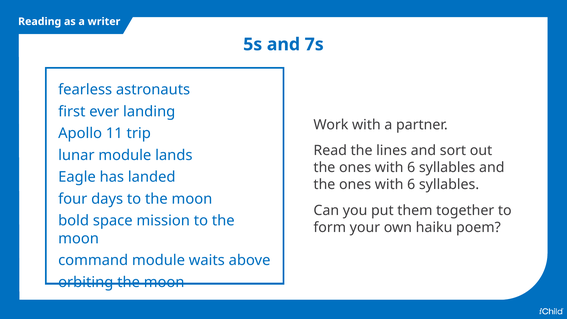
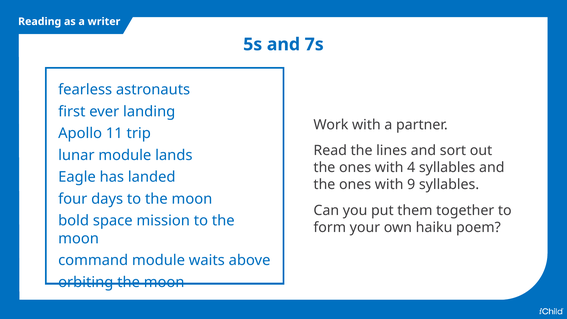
6: 6 -> 4 (411, 168)
6: 6 -> 9 (411, 185)
